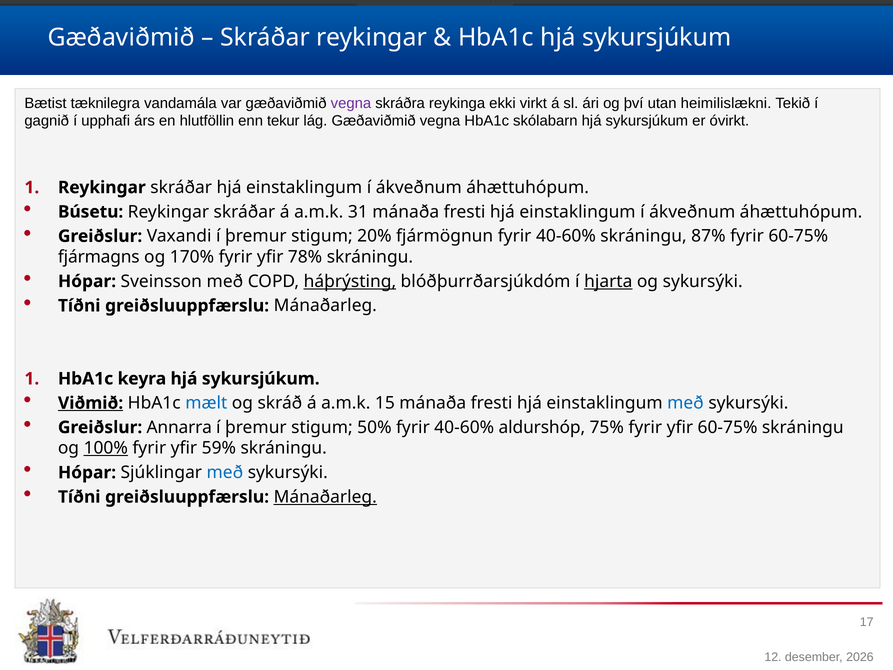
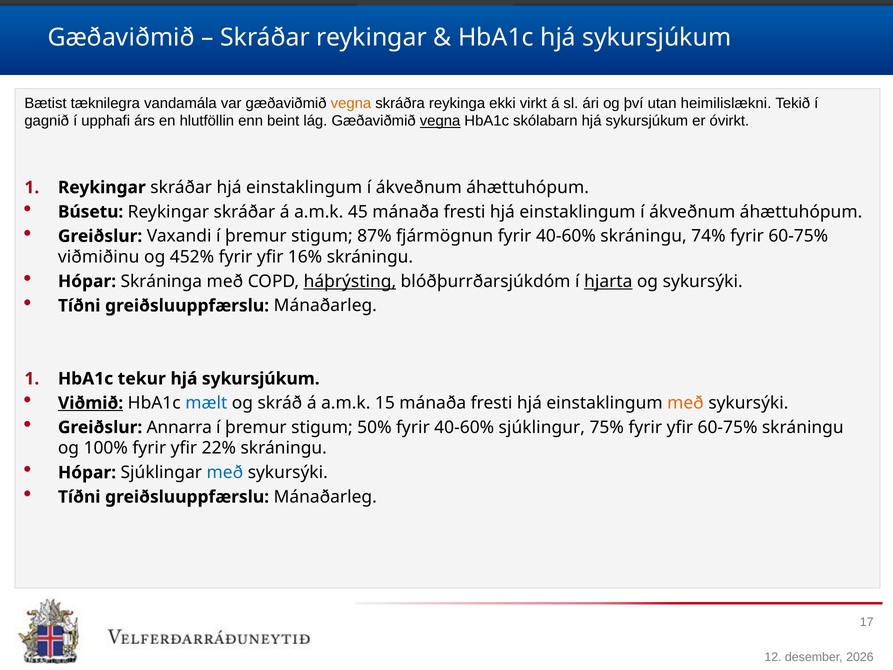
vegna colour: purple -> orange (351, 103)
tekur: tekur -> beint (283, 121)
vegna underline: none -> present (440, 121)
31: 31 -> 45 (358, 212)
20%: 20% -> 87% (374, 236)
87%: 87% -> 74% (708, 236)
fjármagns: fjármagns -> viðmiðinu (99, 257)
170%: 170% -> 452% (192, 257)
78%: 78% -> 16% (305, 257)
Sveinsson: Sveinsson -> Skráninga (161, 281)
keyra: keyra -> tekur (142, 379)
með colour: blue -> orange (685, 403)
aldurshóp: aldurshóp -> sjúklingur (542, 427)
100% underline: present -> none (106, 448)
59%: 59% -> 22% (219, 448)
Mánaðarleg underline: present -> none (325, 497)
